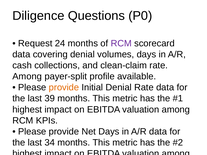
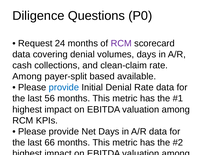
profile: profile -> based (102, 77)
provide colour: orange -> blue (64, 88)
39: 39 -> 56 (50, 99)
34: 34 -> 66 (50, 143)
